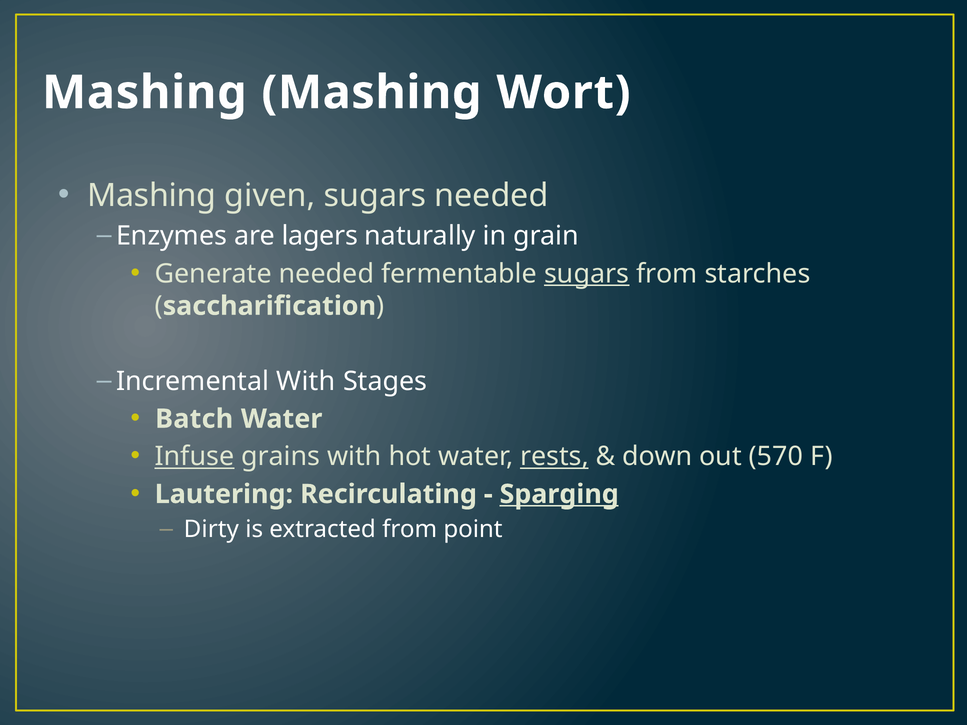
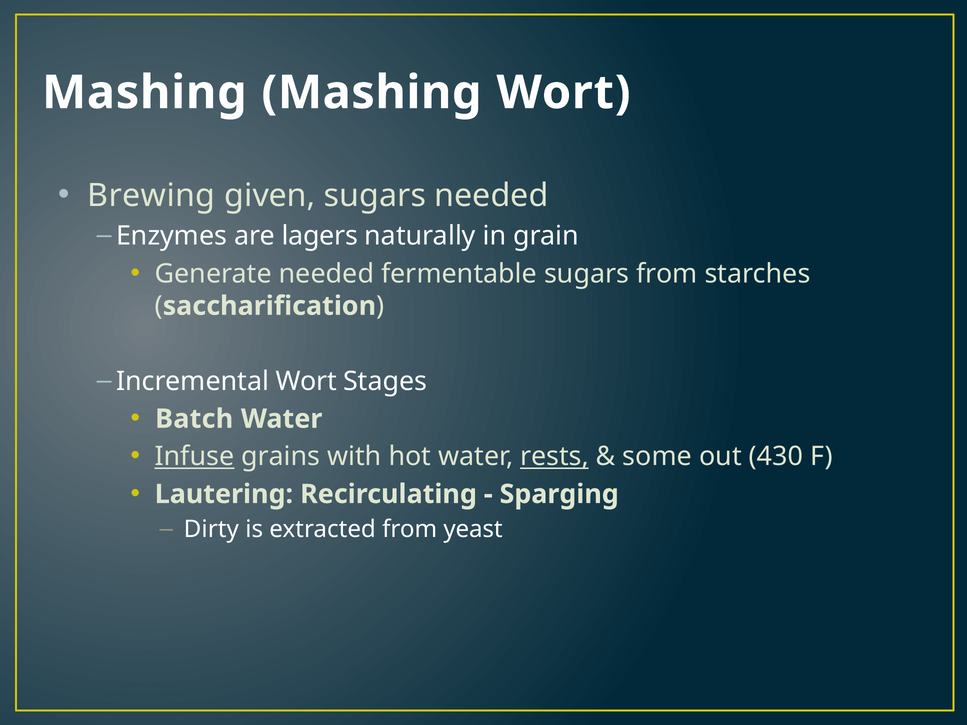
Mashing: Mashing -> Brewing (151, 196)
sugars underline: present -> none (587, 274)
Incremental With: With -> Wort (306, 381)
down: down -> some (657, 457)
570: 570 -> 430 (776, 457)
Sparging underline: present -> none (559, 494)
point: point -> yeast (473, 530)
